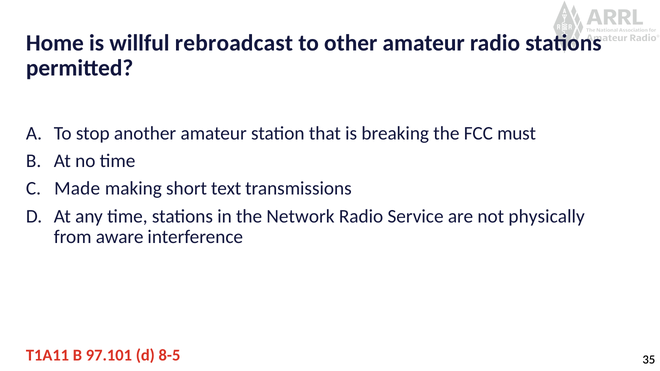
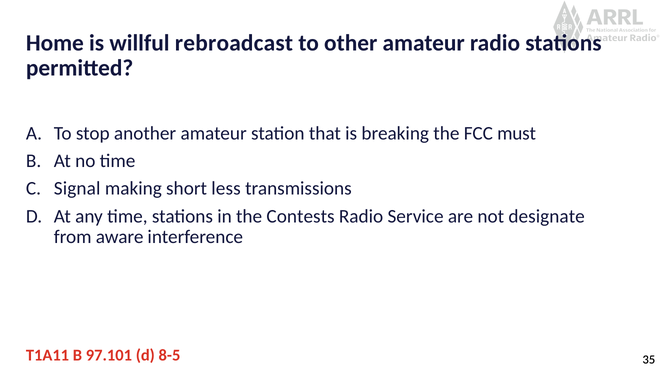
Made: Made -> Signal (77, 189)
text: text -> less (226, 189)
Network: Network -> Contests (301, 216)
physically: physically -> designate (547, 216)
